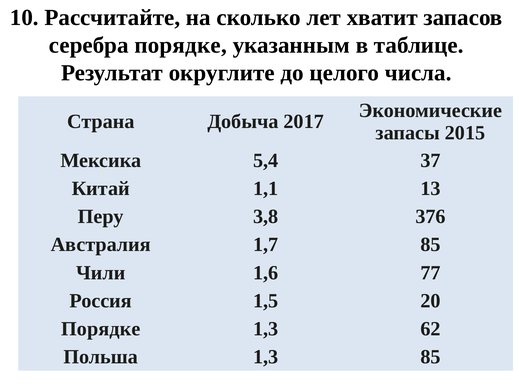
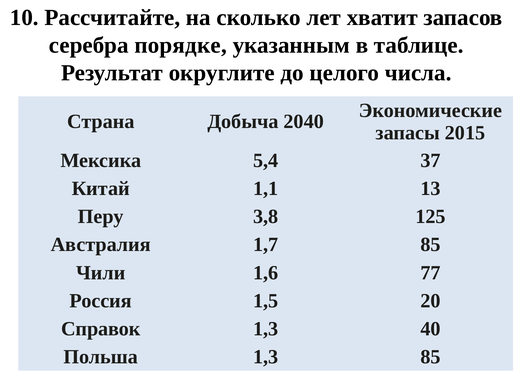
2017: 2017 -> 2040 (304, 122)
376: 376 -> 125 (430, 217)
Порядке: Порядке -> Справок (101, 329)
62: 62 -> 40 (430, 329)
